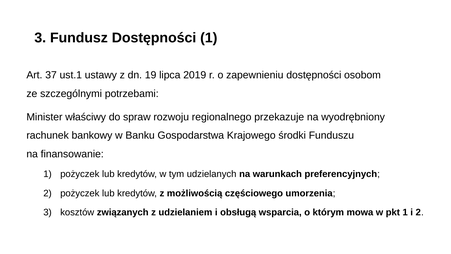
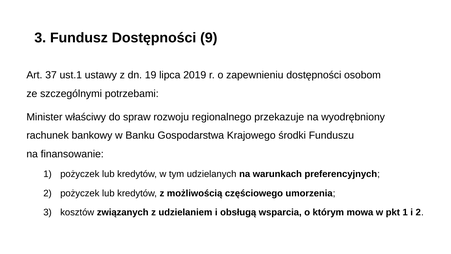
Dostępności 1: 1 -> 9 (209, 38)
